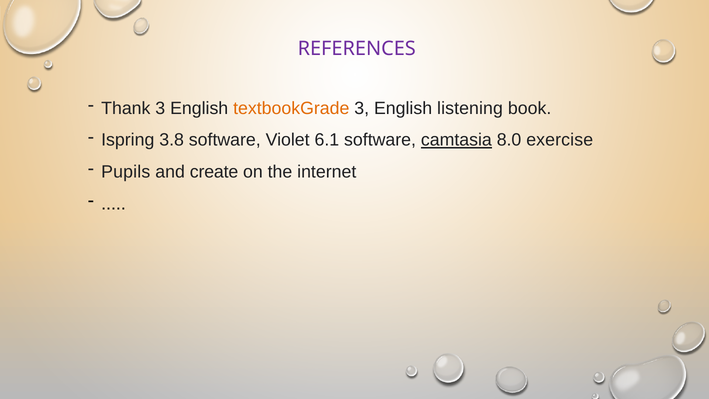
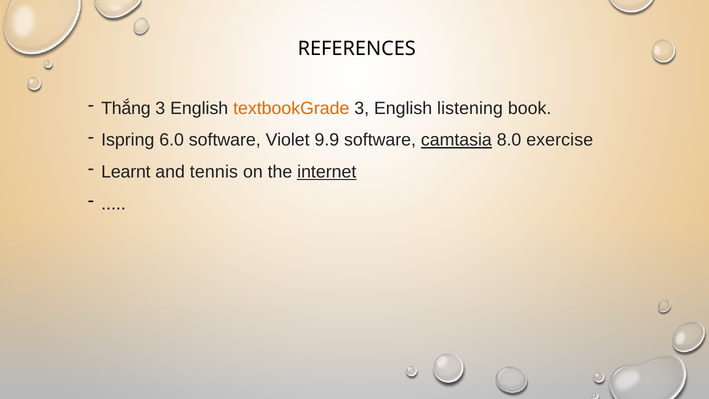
REFERENCES colour: purple -> black (357, 49)
Thank: Thank -> Thắng (126, 108)
3.8: 3.8 -> 6.0 (172, 140)
6.1: 6.1 -> 9.9 (327, 140)
Pupils: Pupils -> Learnt (126, 172)
create: create -> tennis (214, 172)
internet underline: none -> present (327, 172)
